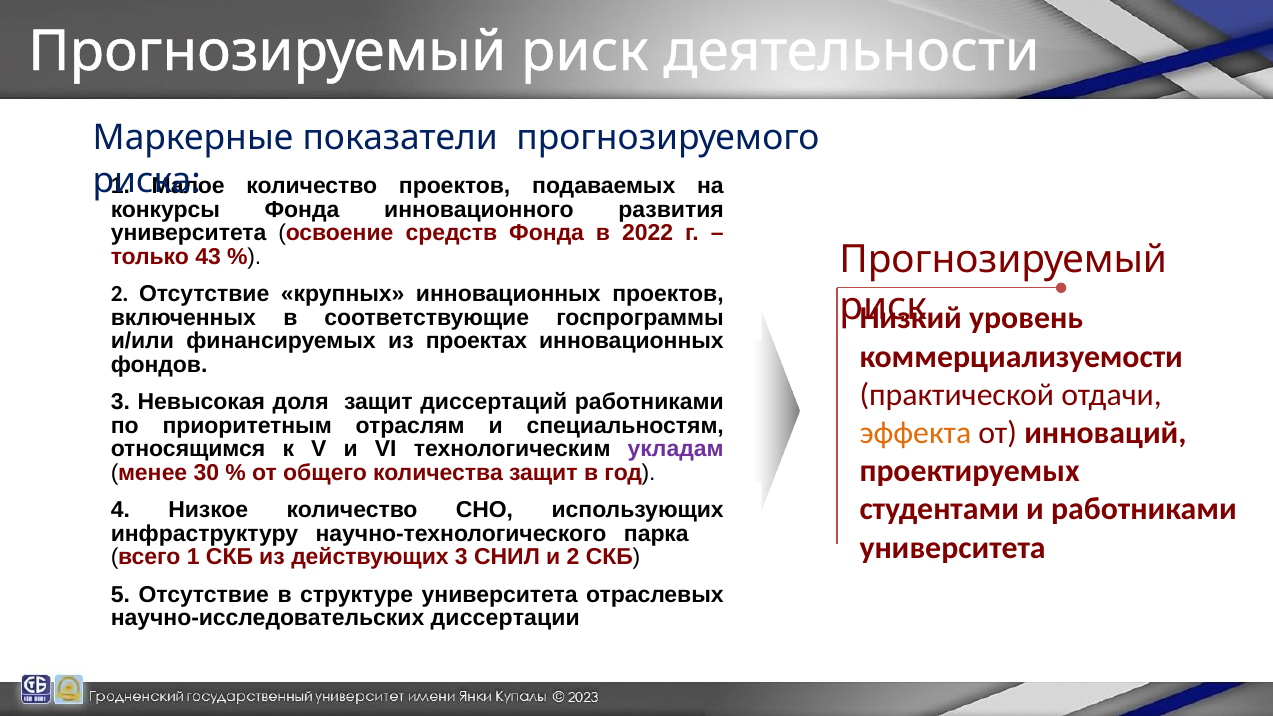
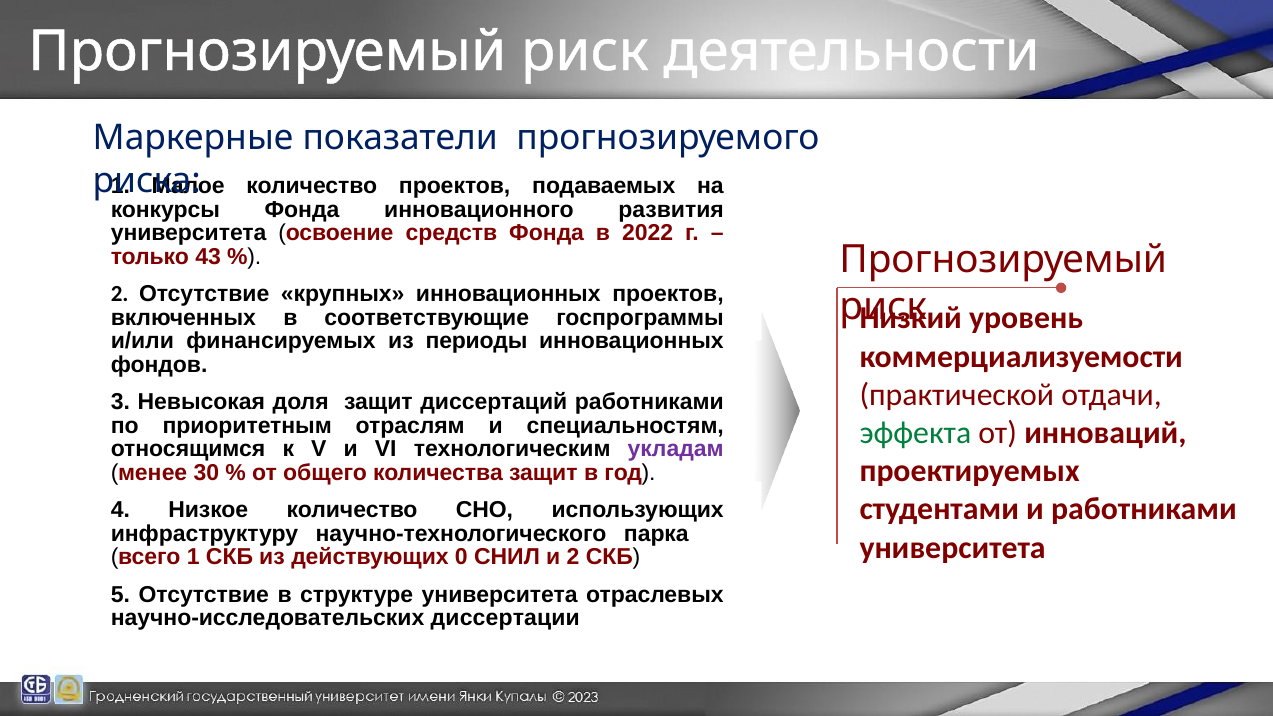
проектах: проектах -> периоды (477, 341)
эффекта colour: orange -> green (915, 433)
действующих 3: 3 -> 0 (461, 557)
